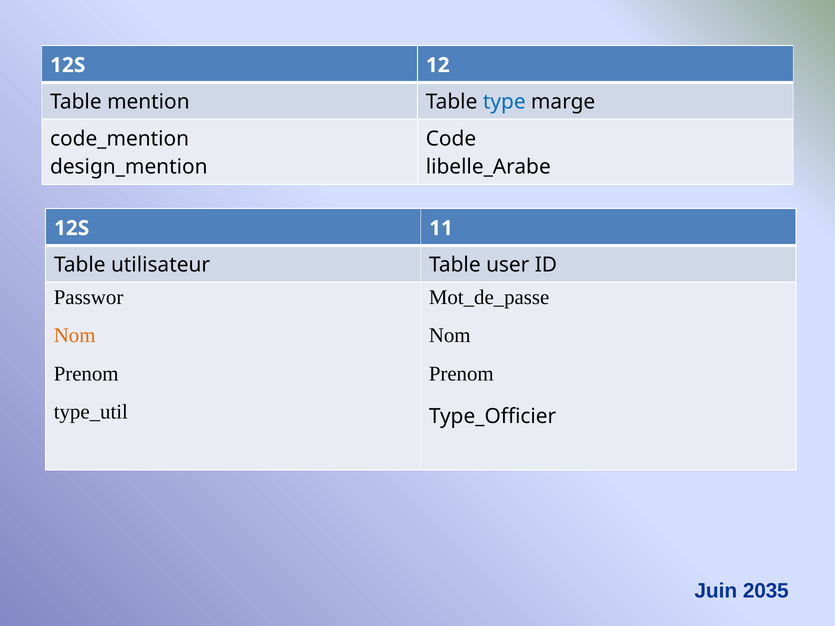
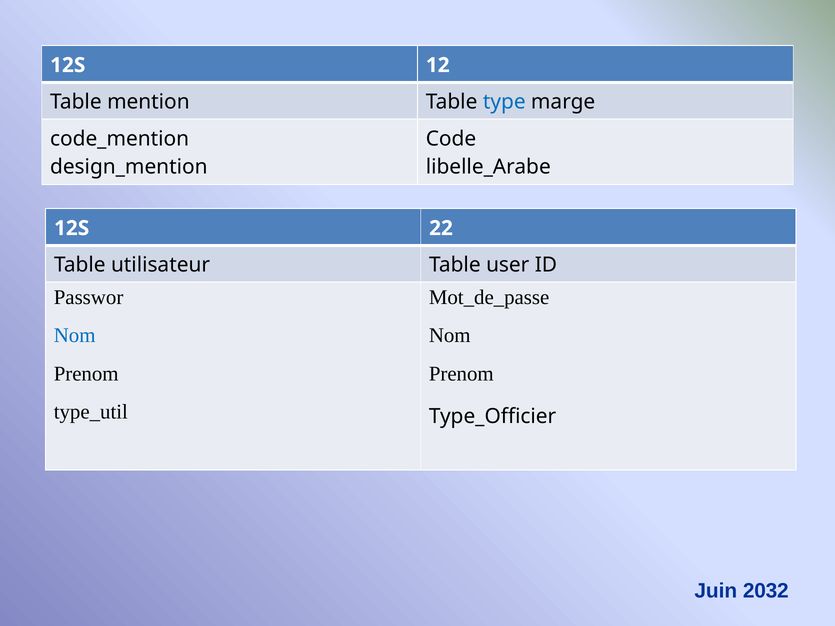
11: 11 -> 22 (441, 228)
Nom colour: orange -> blue (75, 336)
2035: 2035 -> 2032 (766, 591)
